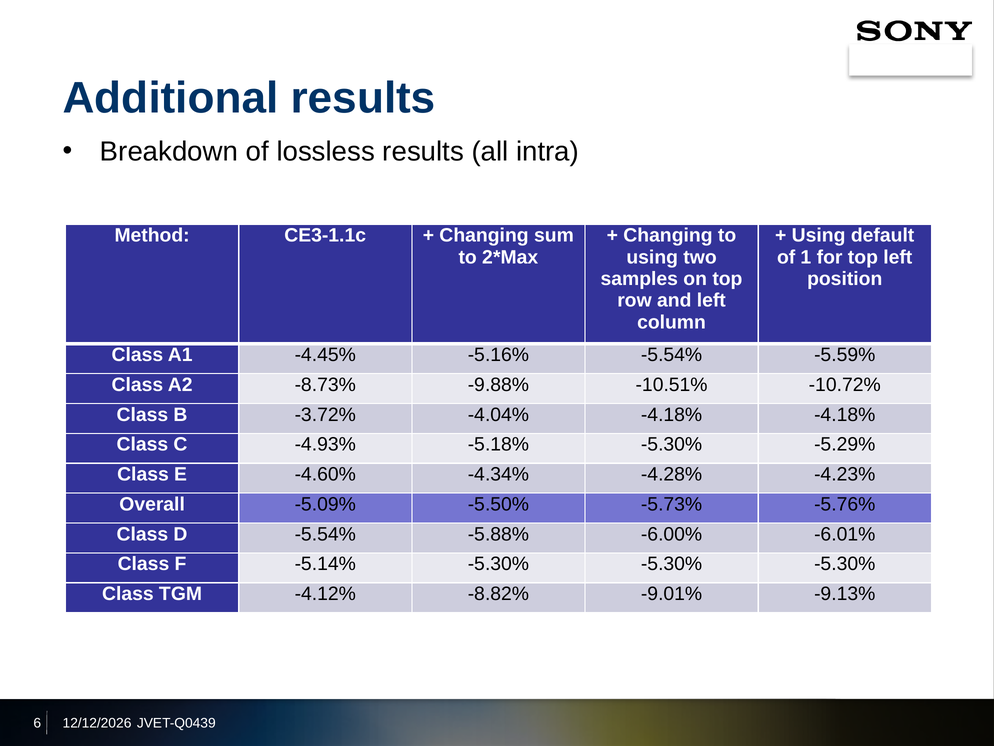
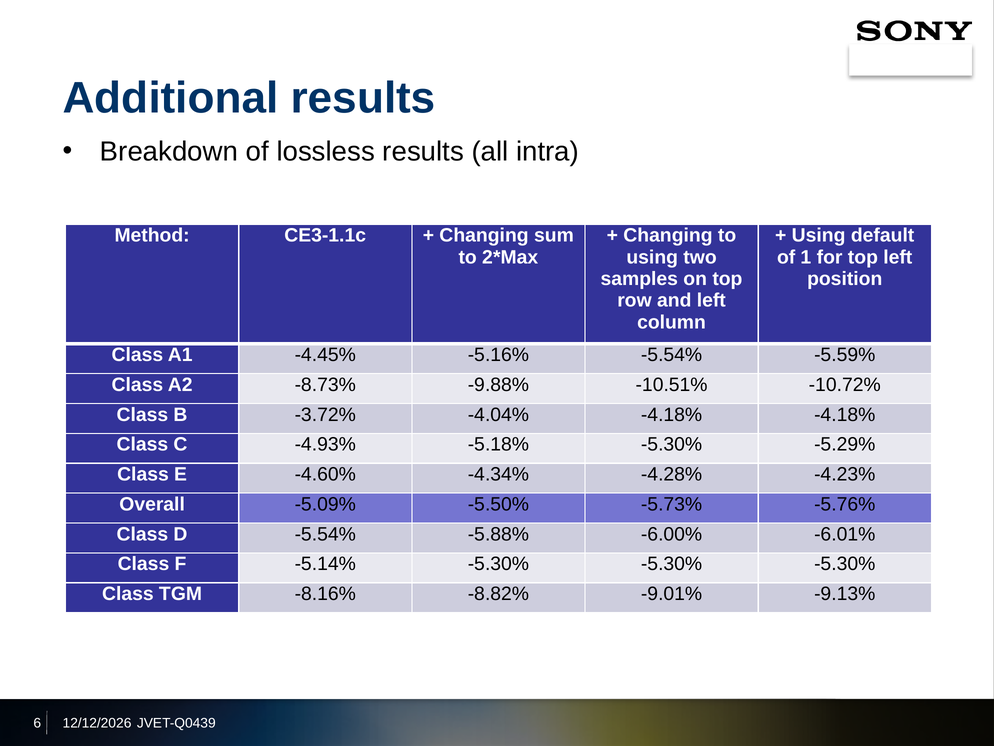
-4.12%: -4.12% -> -8.16% (325, 594)
